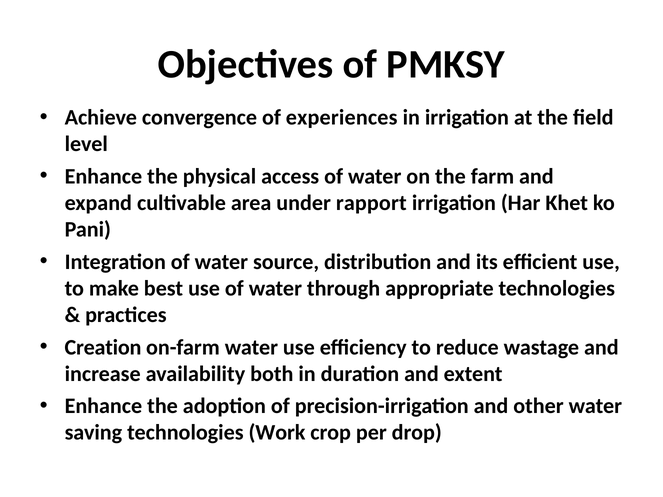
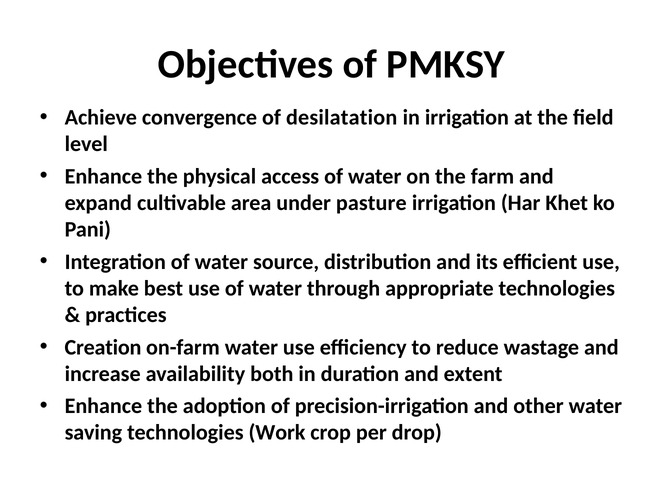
experiences: experiences -> desilatation (342, 118)
rapport: rapport -> pasture (371, 203)
